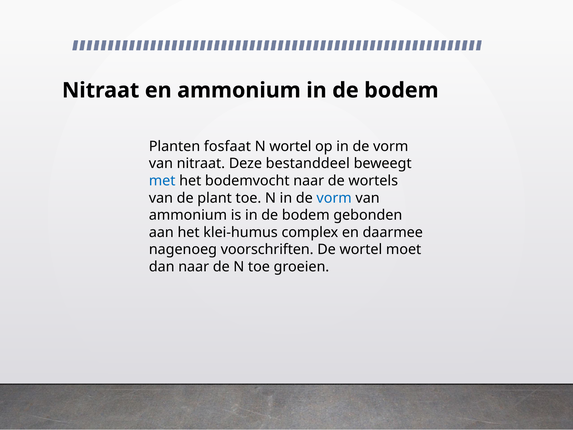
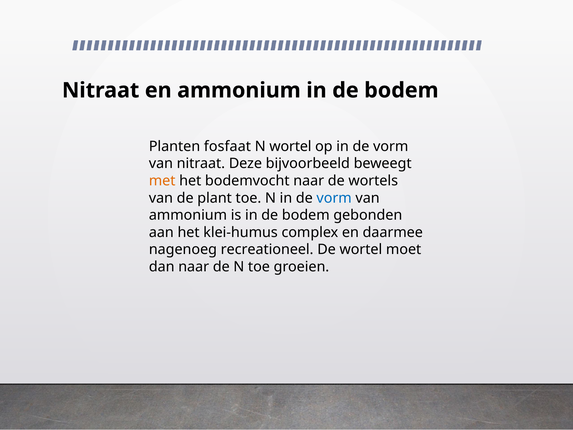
bestanddeel: bestanddeel -> bijvoorbeeld (308, 163)
met colour: blue -> orange (162, 181)
voorschriften: voorschriften -> recreationeel (267, 249)
